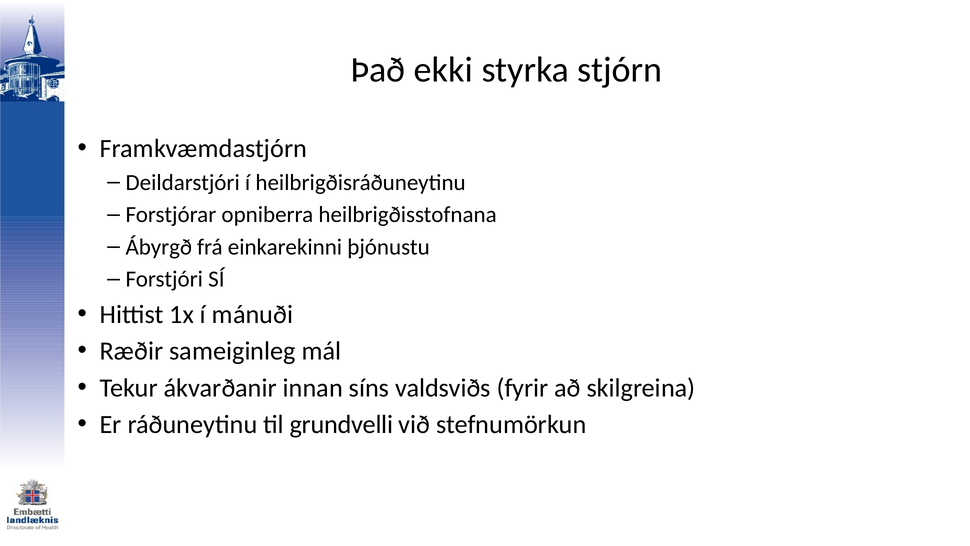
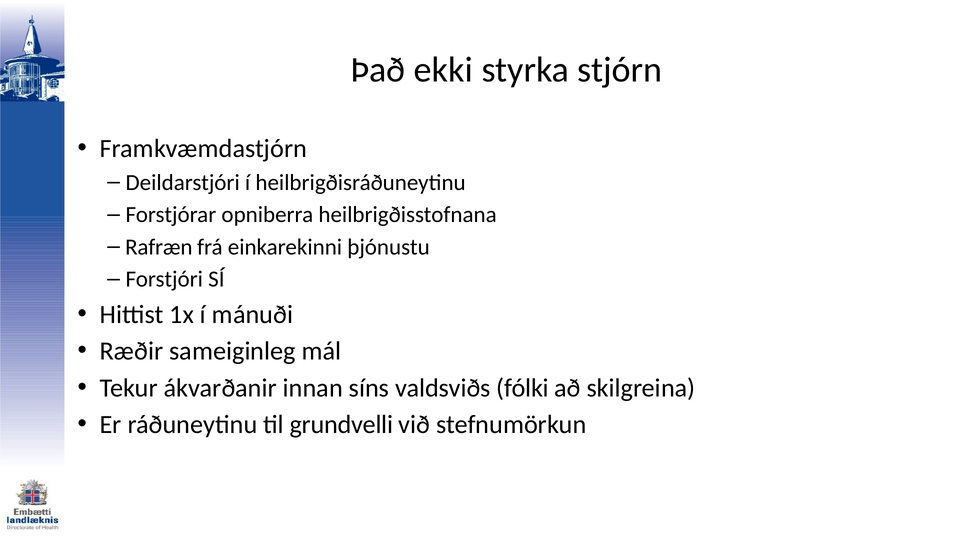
Ábyrgð: Ábyrgð -> Rafræn (159, 247)
fyrir: fyrir -> fólki (523, 388)
